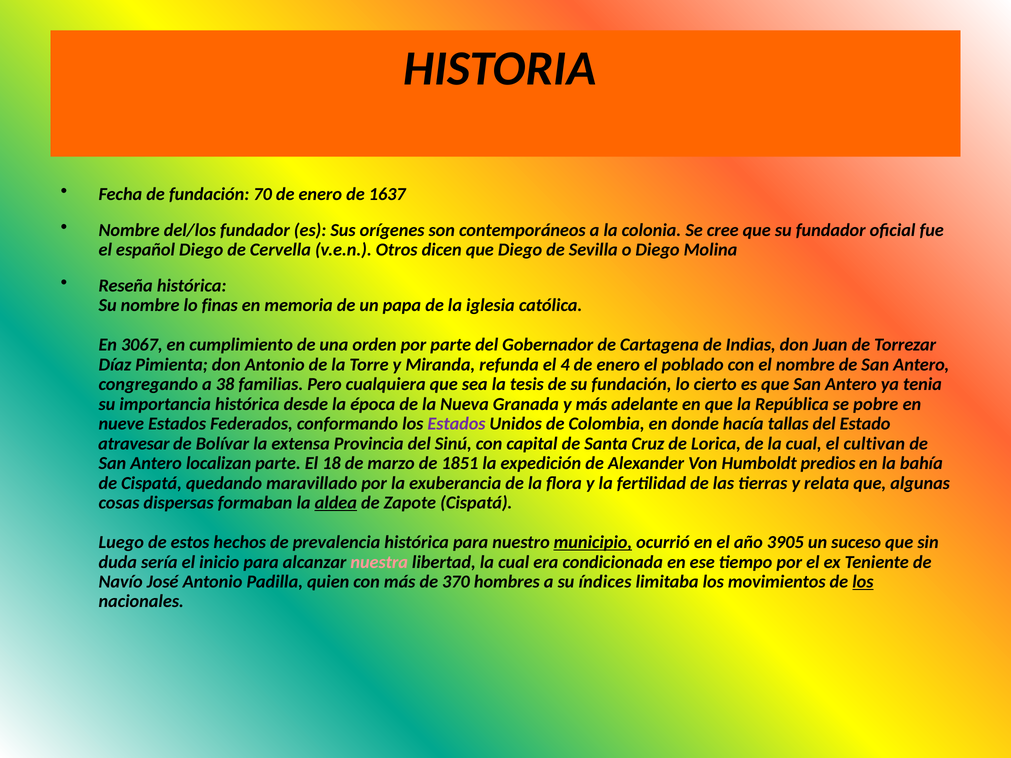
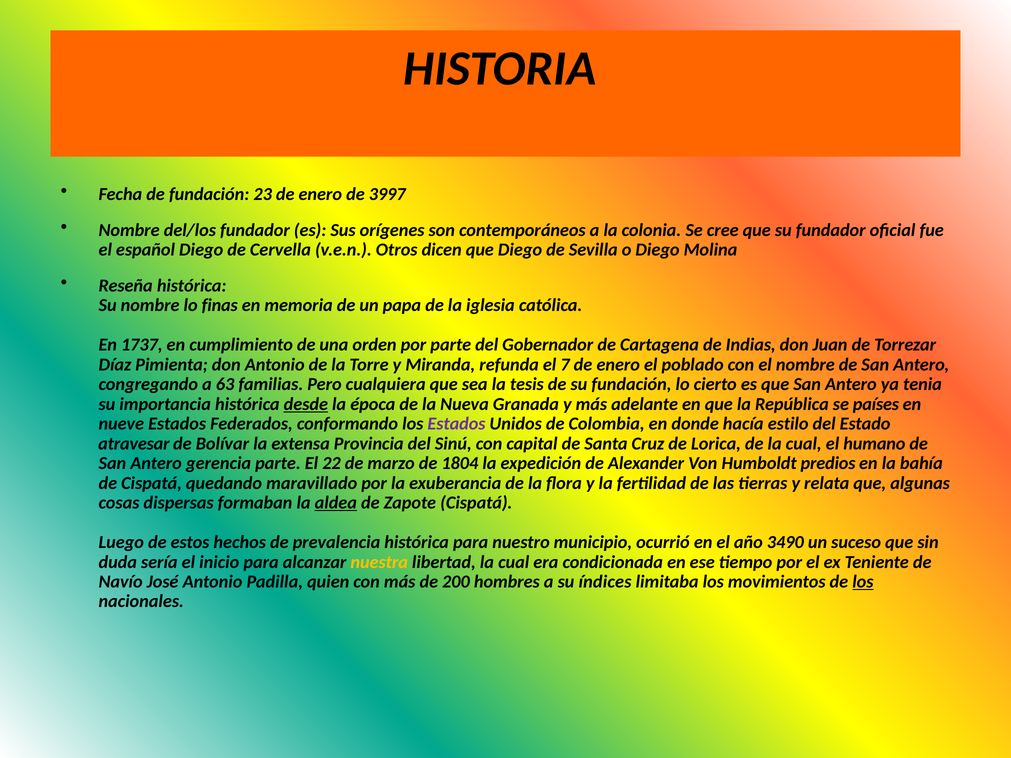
70: 70 -> 23 (263, 194)
1637: 1637 -> 3997 (387, 194)
3067: 3067 -> 1737 (142, 345)
4: 4 -> 7 (565, 365)
38: 38 -> 63 (225, 384)
desde underline: none -> present (306, 404)
pobre: pobre -> países (876, 404)
tallas: tallas -> estilo (788, 424)
cultivan: cultivan -> humano (874, 444)
localizan: localizan -> gerencia (219, 463)
18: 18 -> 22 (332, 463)
1851: 1851 -> 1804 (460, 463)
municipio underline: present -> none (593, 542)
3905: 3905 -> 3490 (785, 542)
nuestra colour: pink -> yellow (379, 562)
370: 370 -> 200 (456, 582)
